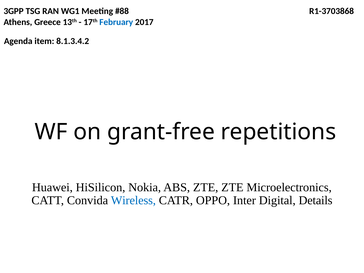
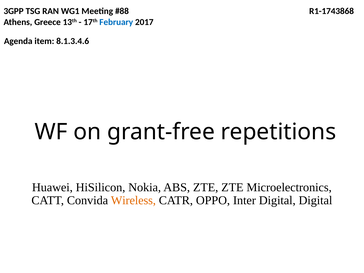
R1-3703868: R1-3703868 -> R1-1743868 (332, 11)
8.1.3.4.2: 8.1.3.4.2 -> 8.1.3.4.6 (73, 41)
Wireless colour: blue -> orange (133, 200)
Digital Details: Details -> Digital (315, 200)
